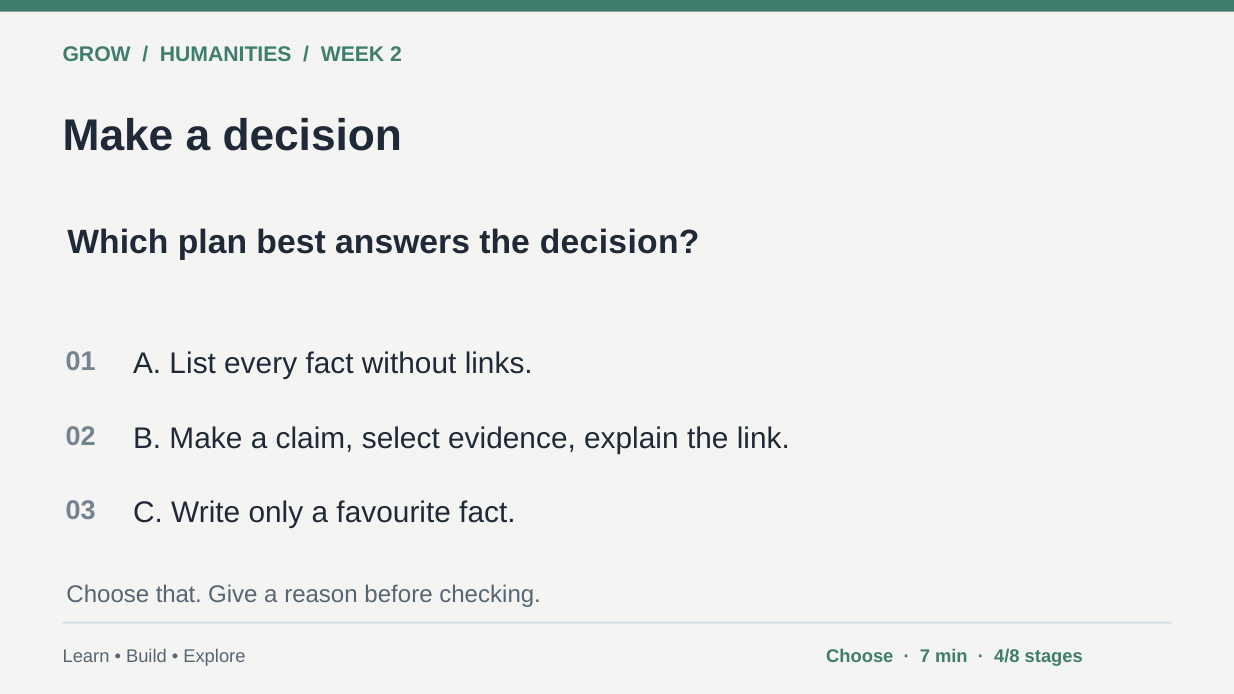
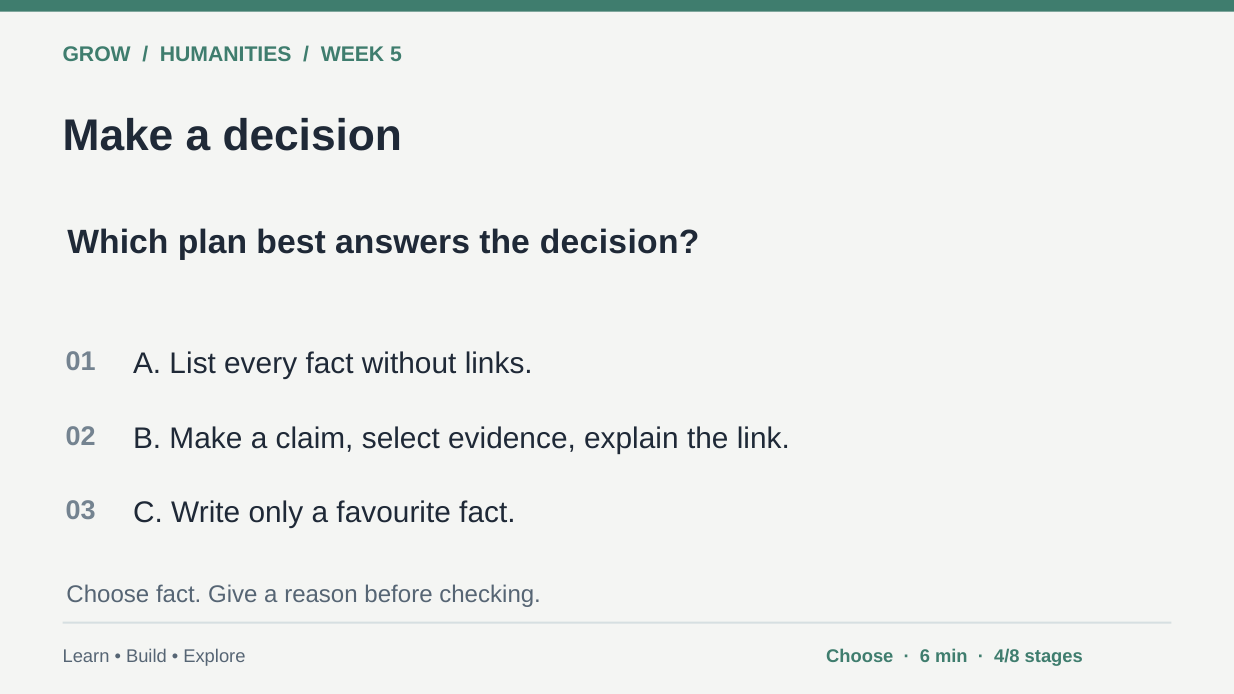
2: 2 -> 5 (396, 55)
Choose that: that -> fact (179, 595)
7: 7 -> 6 (925, 657)
